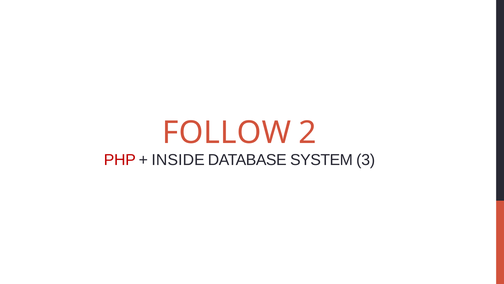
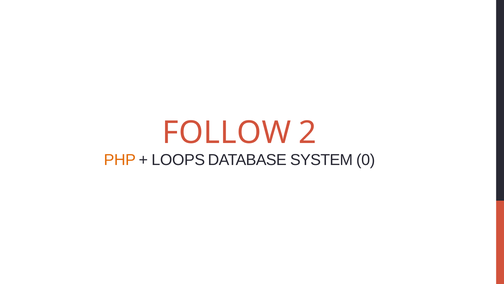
PHP colour: red -> orange (120, 160)
INSIDE: INSIDE -> LOOPS (178, 160)
3: 3 -> 0 (366, 160)
